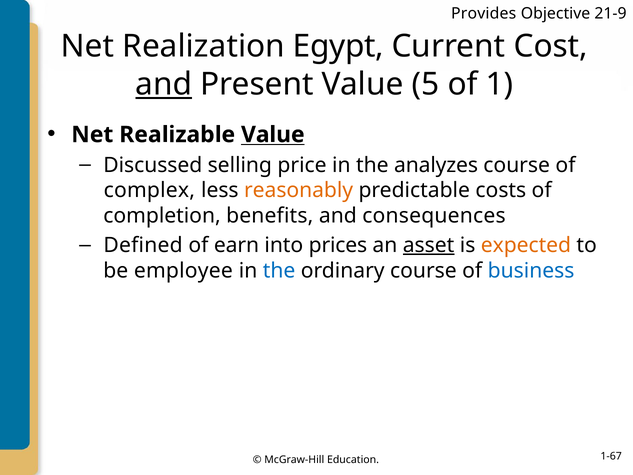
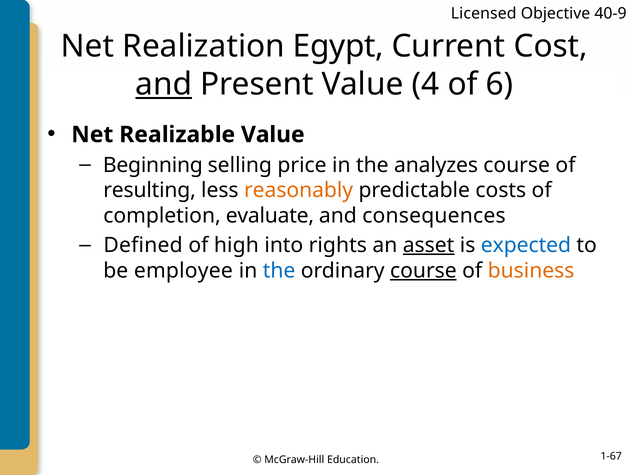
Provides: Provides -> Licensed (484, 14)
21-9: 21-9 -> 40-9 (611, 14)
5: 5 -> 4 (426, 84)
1: 1 -> 6 (500, 84)
Value underline: present -> none (273, 135)
Discussed: Discussed -> Beginning (153, 165)
complex: complex -> resulting (150, 190)
benefits: benefits -> evaluate (270, 216)
earn: earn -> high (236, 245)
prices: prices -> rights (338, 245)
expected colour: orange -> blue (526, 245)
course underline: none -> present (423, 270)
business colour: blue -> orange (531, 270)
